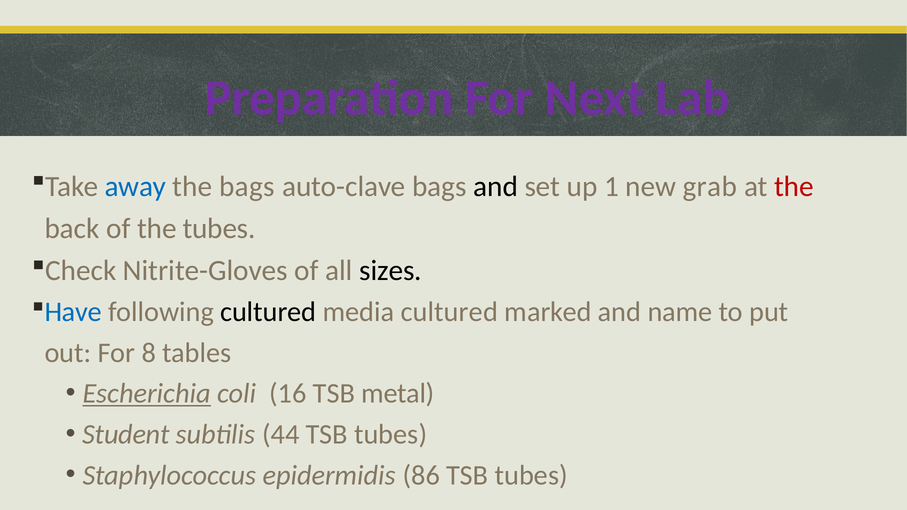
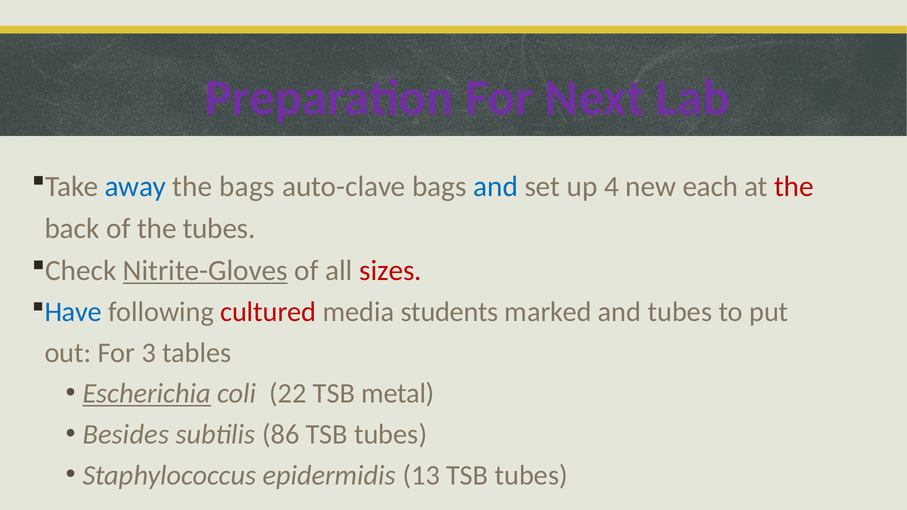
and colour: black -> blue (496, 186)
1: 1 -> 4 (612, 186)
grab: grab -> each (710, 186)
Nitrite-Gloves underline: none -> present (205, 271)
sizes colour: black -> red (391, 271)
cultured colour: black -> red (268, 312)
media cultured: cultured -> students (450, 312)
and name: name -> tubes (680, 312)
8: 8 -> 3 (149, 353)
16: 16 -> 22 (288, 394)
Student: Student -> Besides (126, 435)
44: 44 -> 86 (281, 435)
86: 86 -> 13 (421, 475)
